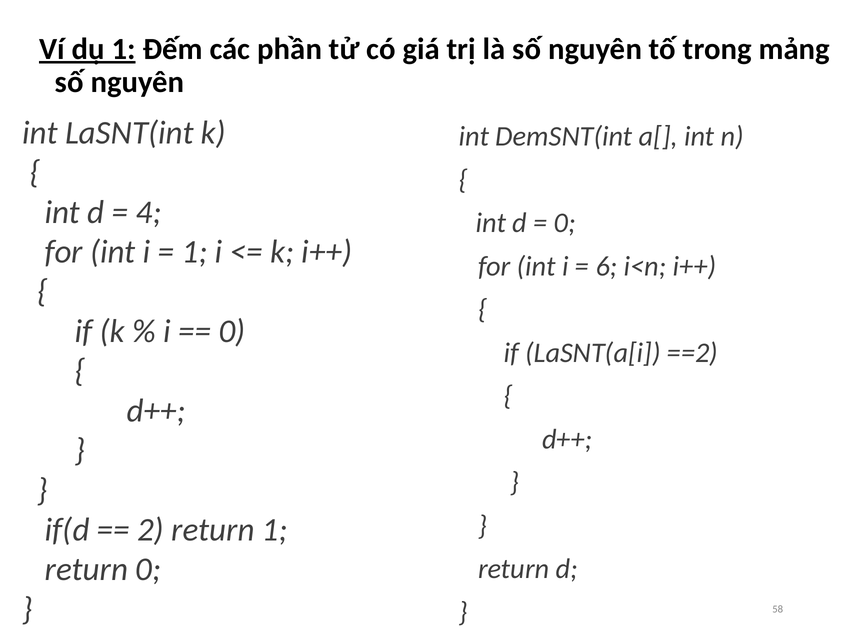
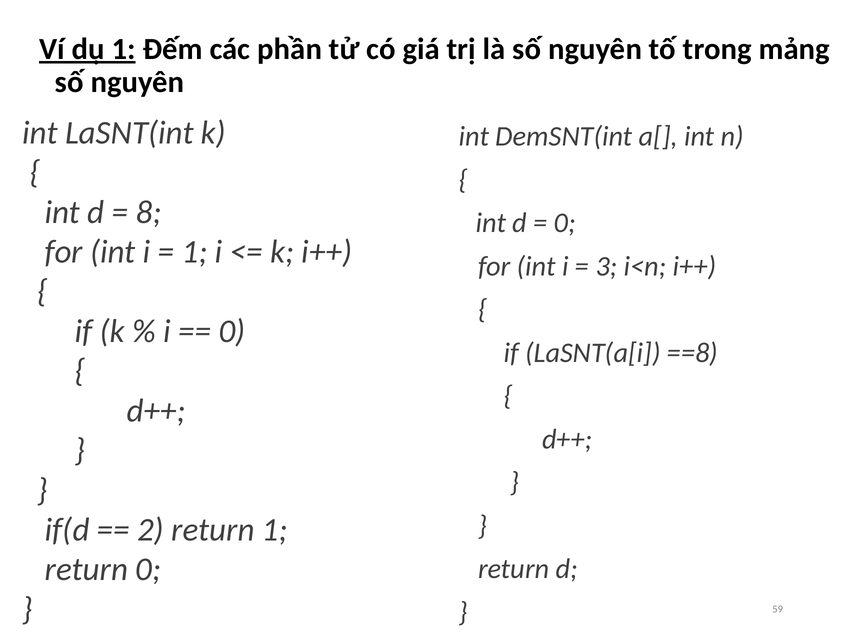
4: 4 -> 8 (149, 212)
6: 6 -> 3 (606, 266)
==2: ==2 -> ==8 (693, 352)
58: 58 -> 59 (778, 609)
